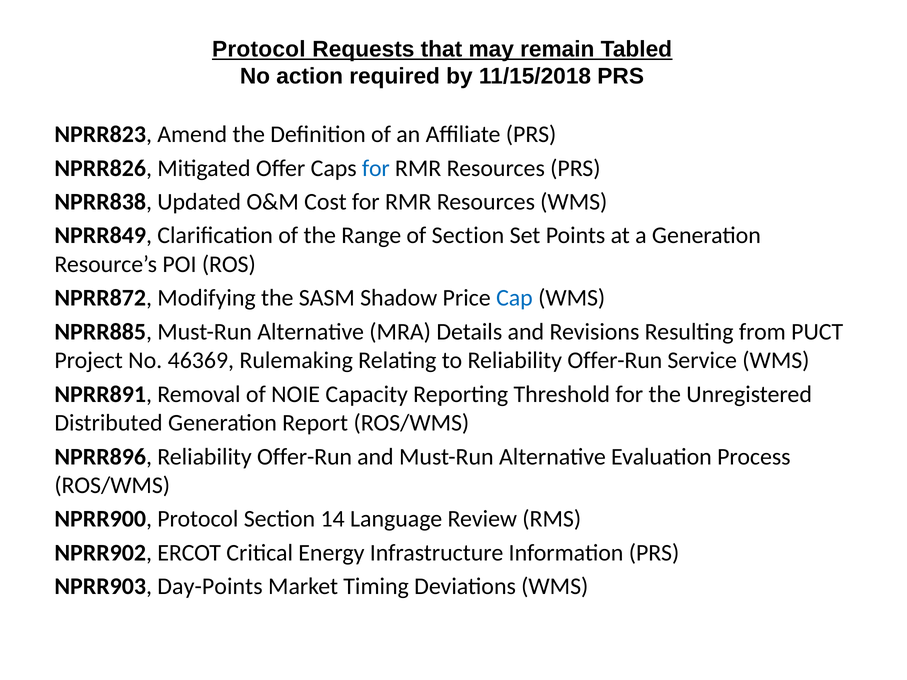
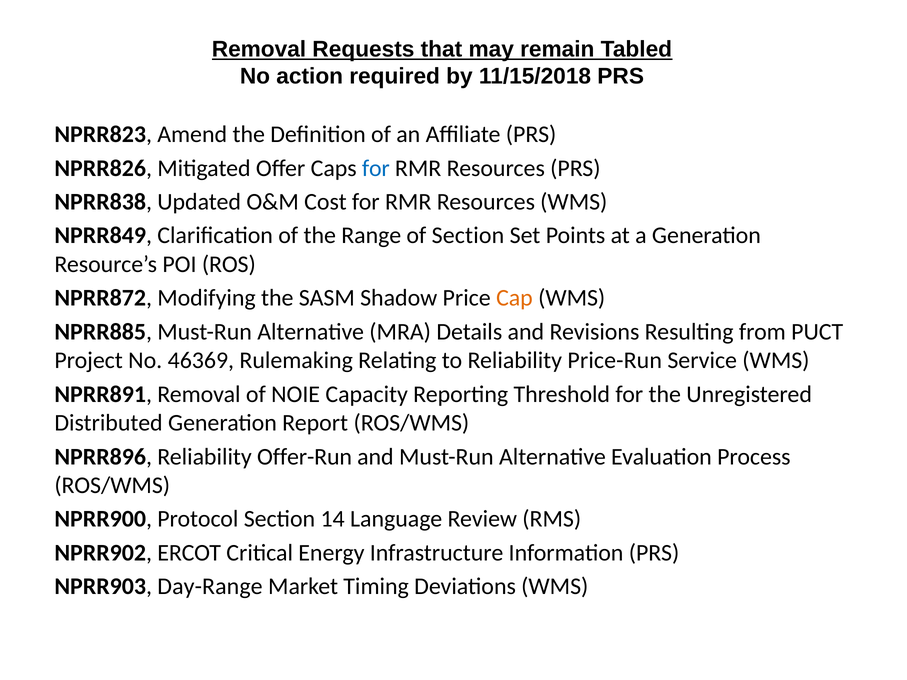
Protocol: Protocol -> Removal (259, 49)
Cap colour: blue -> orange (514, 298)
to Reliability Offer-Run: Offer-Run -> Price-Run (615, 361)
Day-Points: Day-Points -> Day-Range (210, 587)
